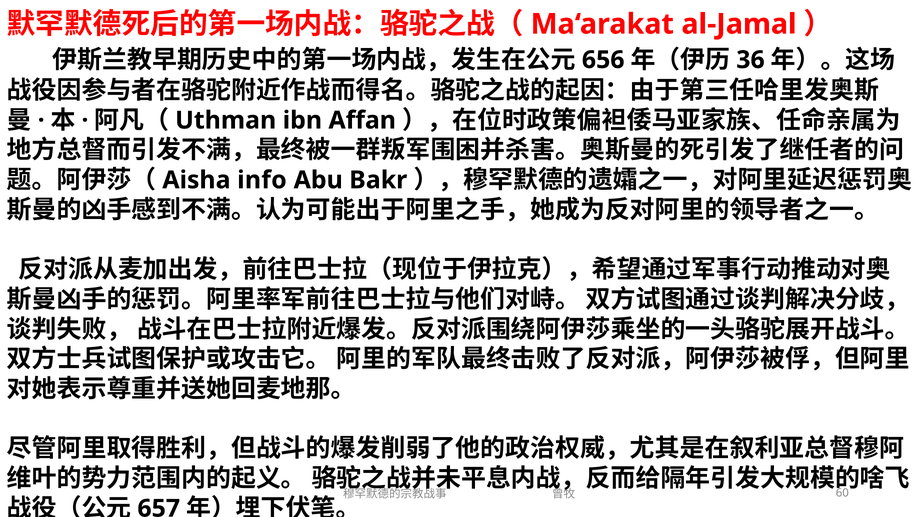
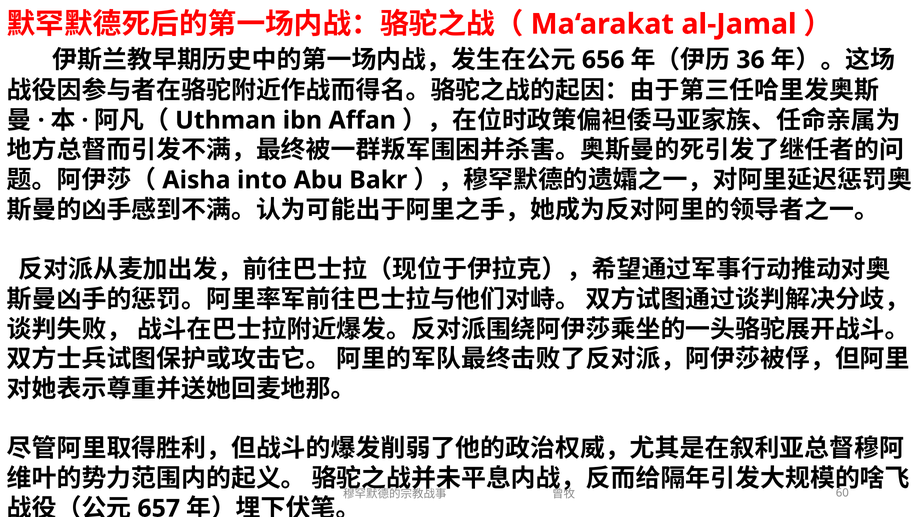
info: info -> into (262, 180)
